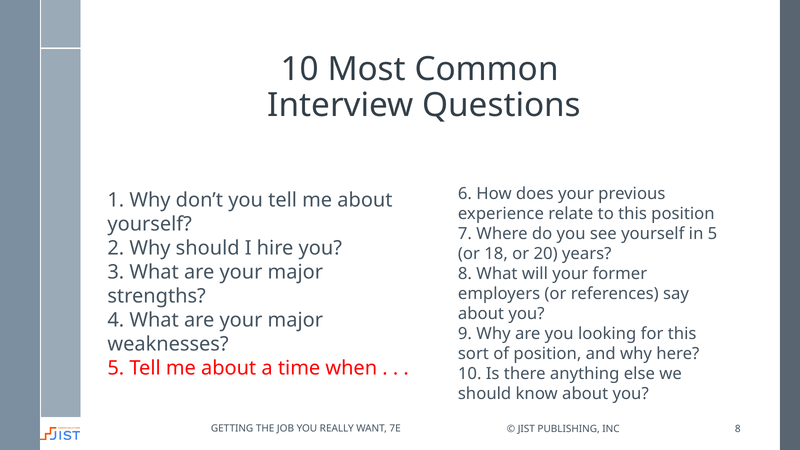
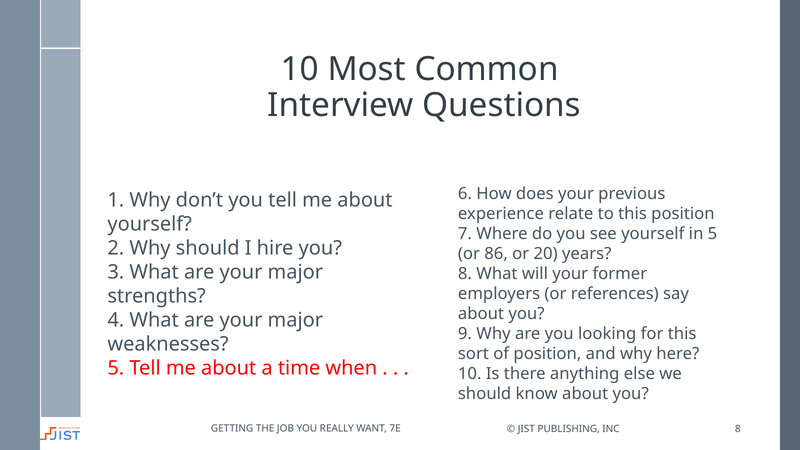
18: 18 -> 86 (496, 254)
